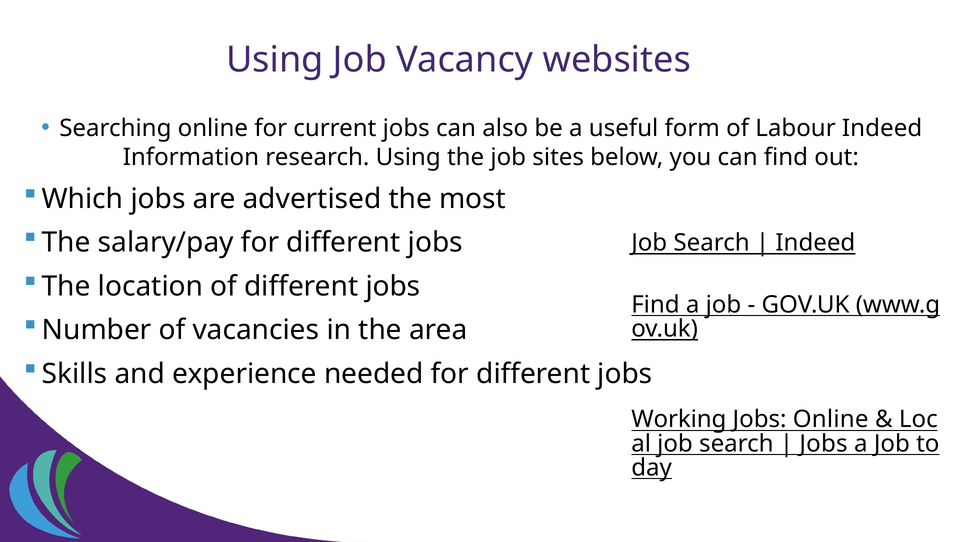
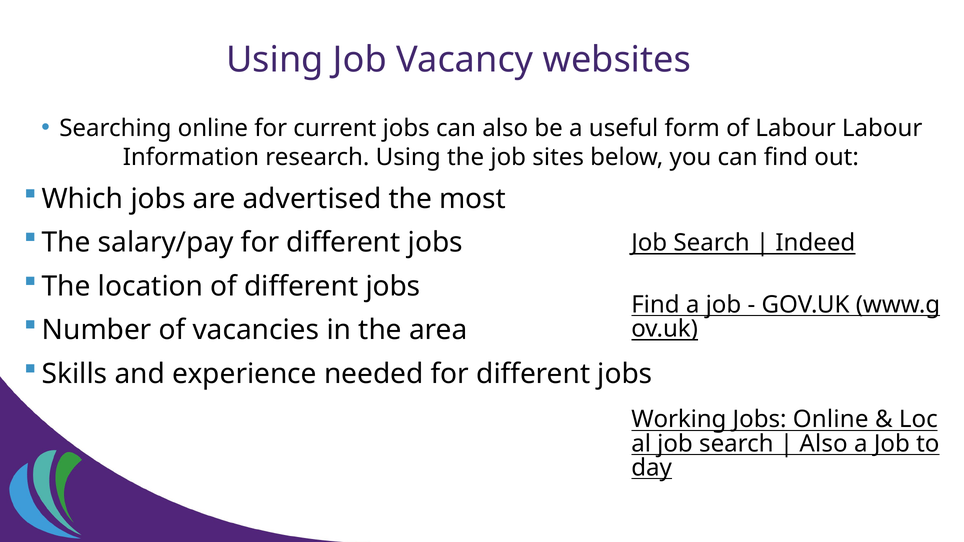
Labour Indeed: Indeed -> Labour (882, 128)
Jobs: Jobs -> Also (824, 444)
